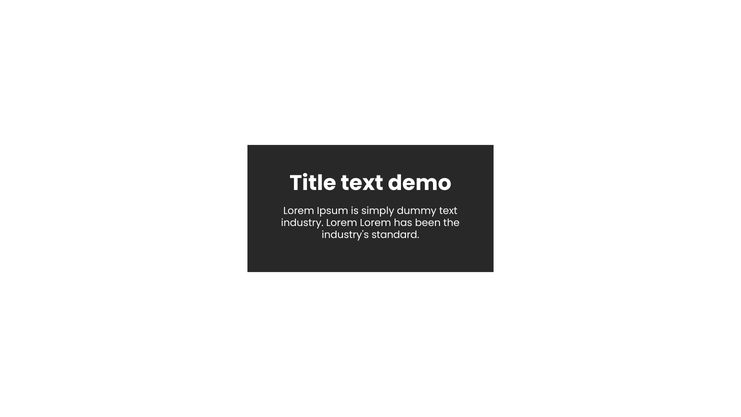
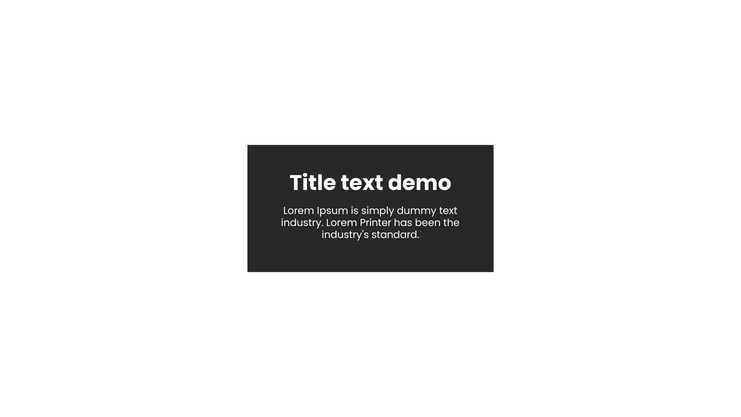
Lorem Lorem: Lorem -> Printer (376, 223)
